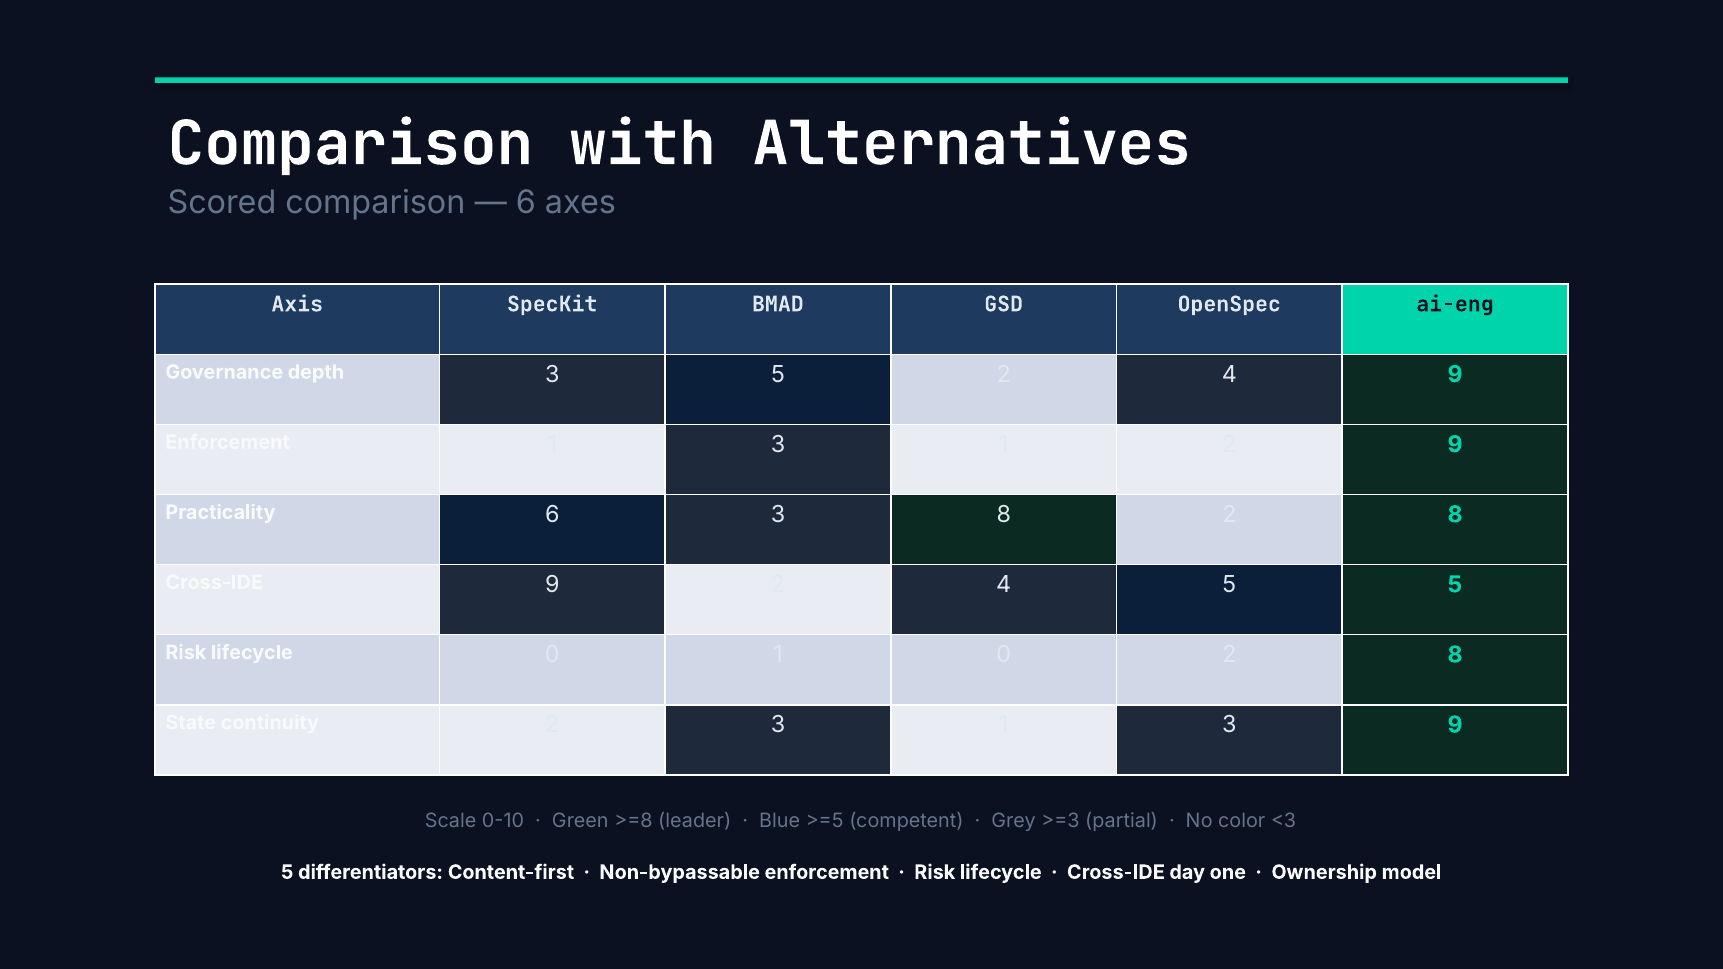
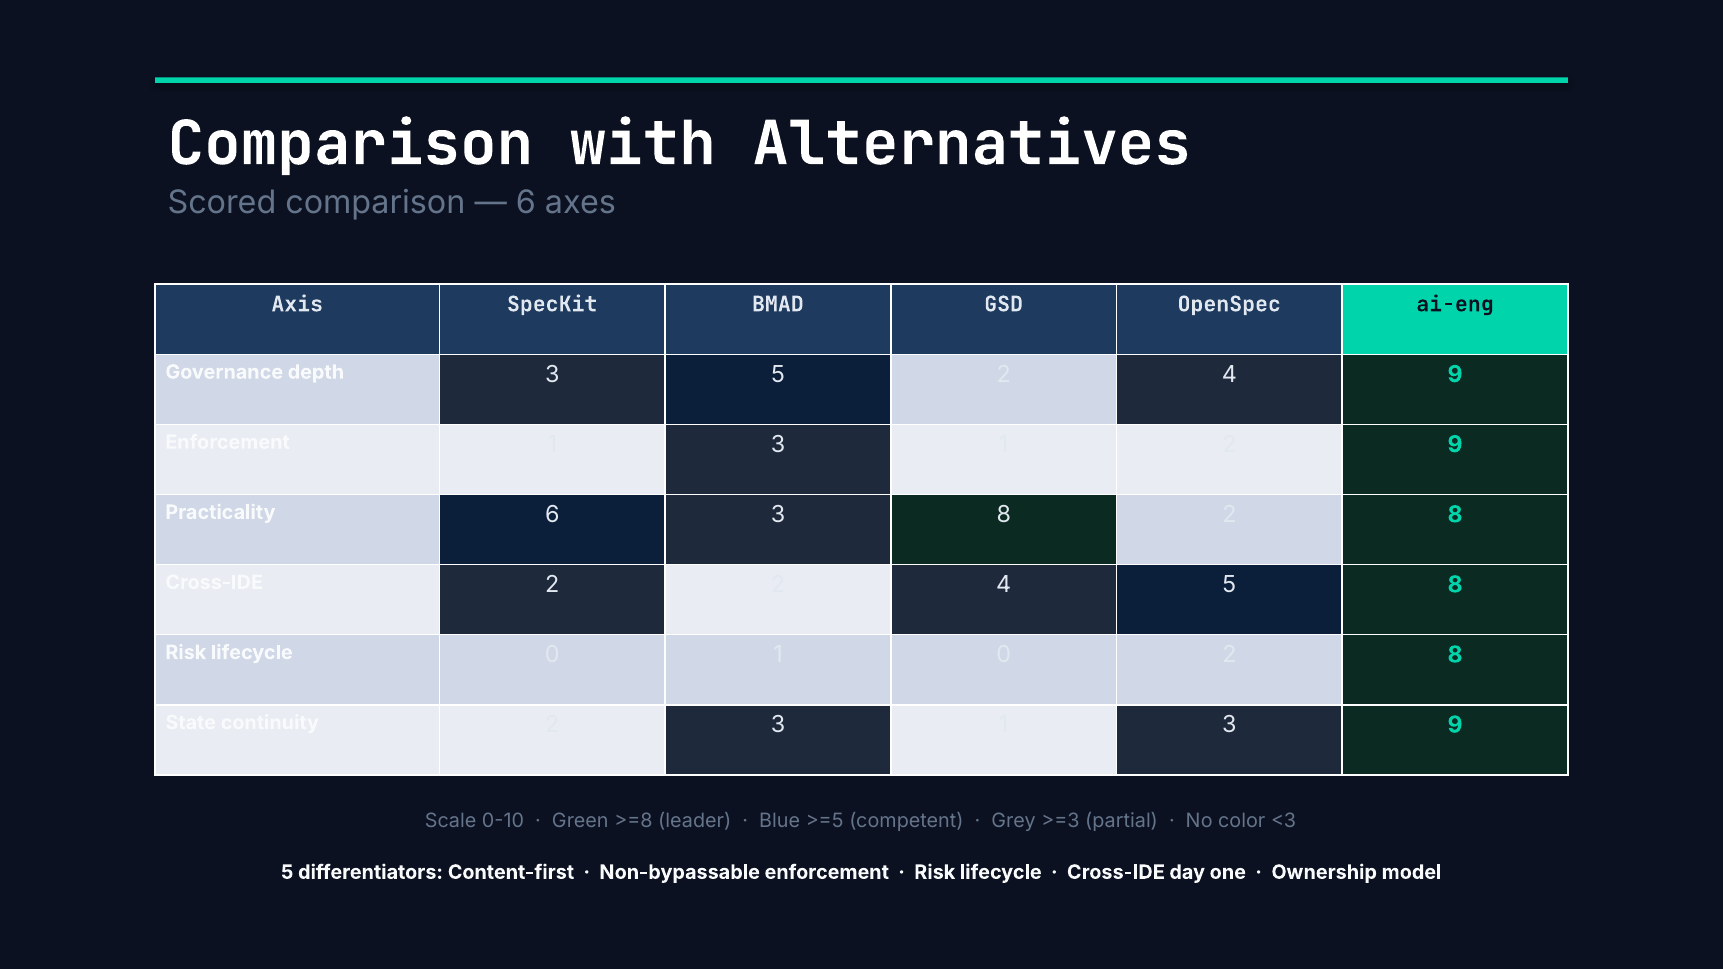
Cross-IDE 9: 9 -> 2 (552, 585)
5 5: 5 -> 8 (1455, 585)
